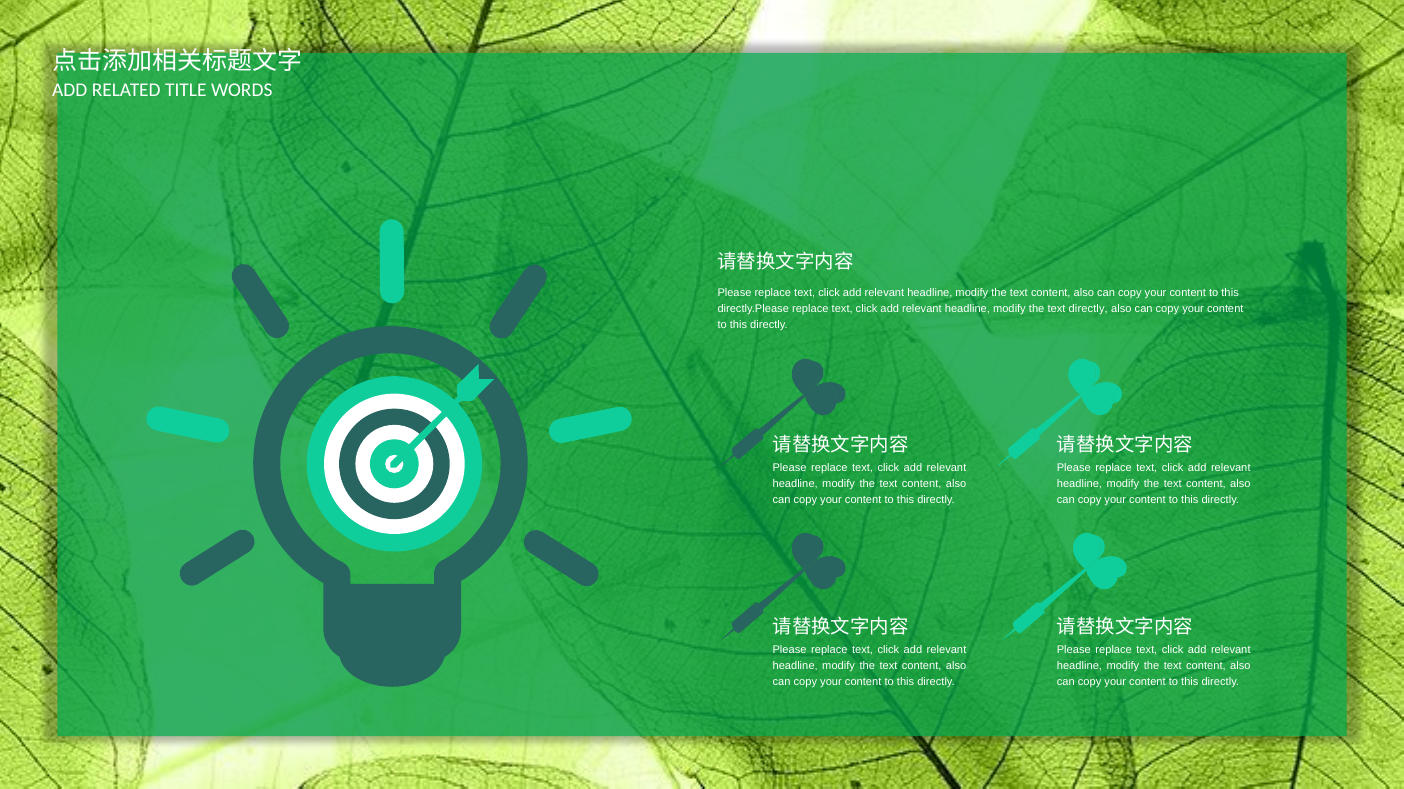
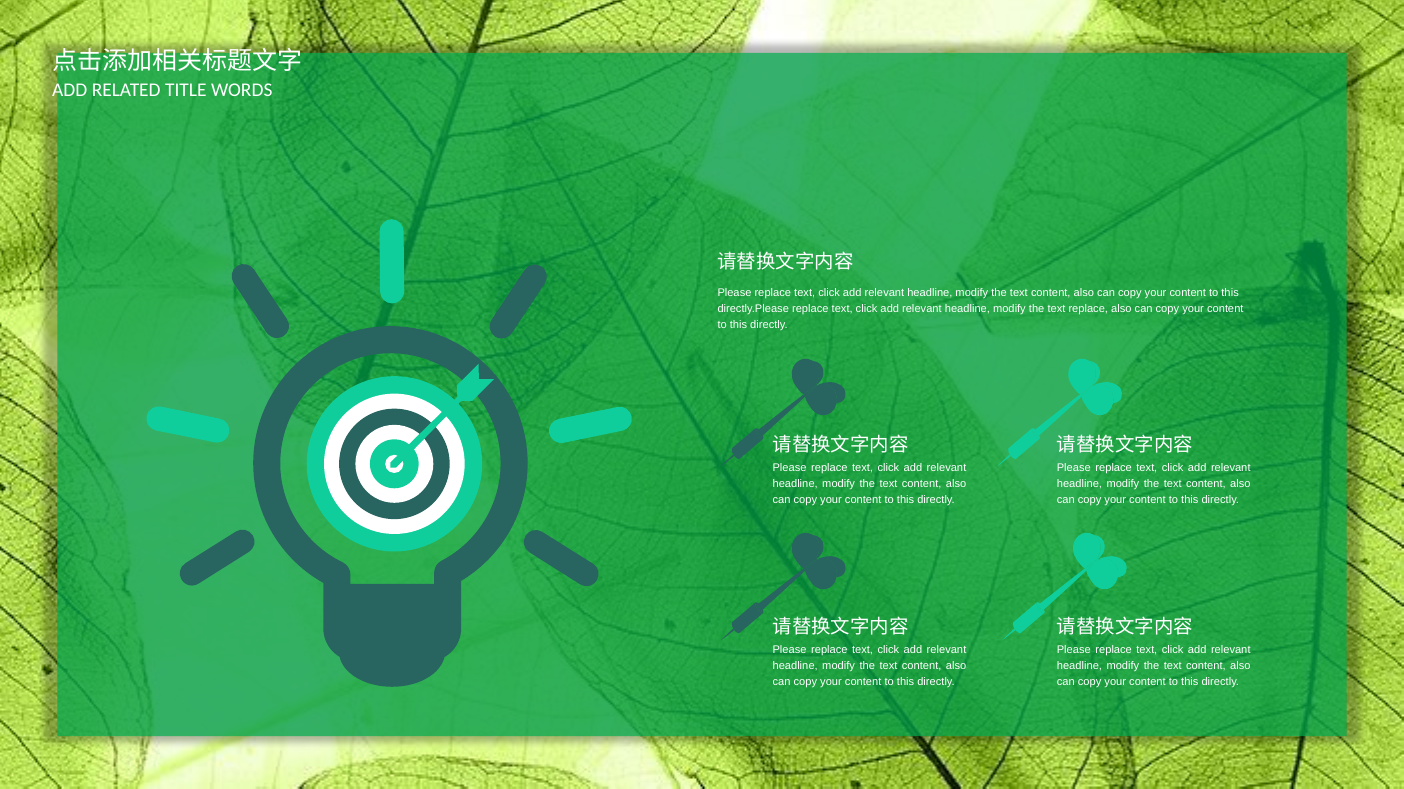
text directly: directly -> replace (1088, 309)
